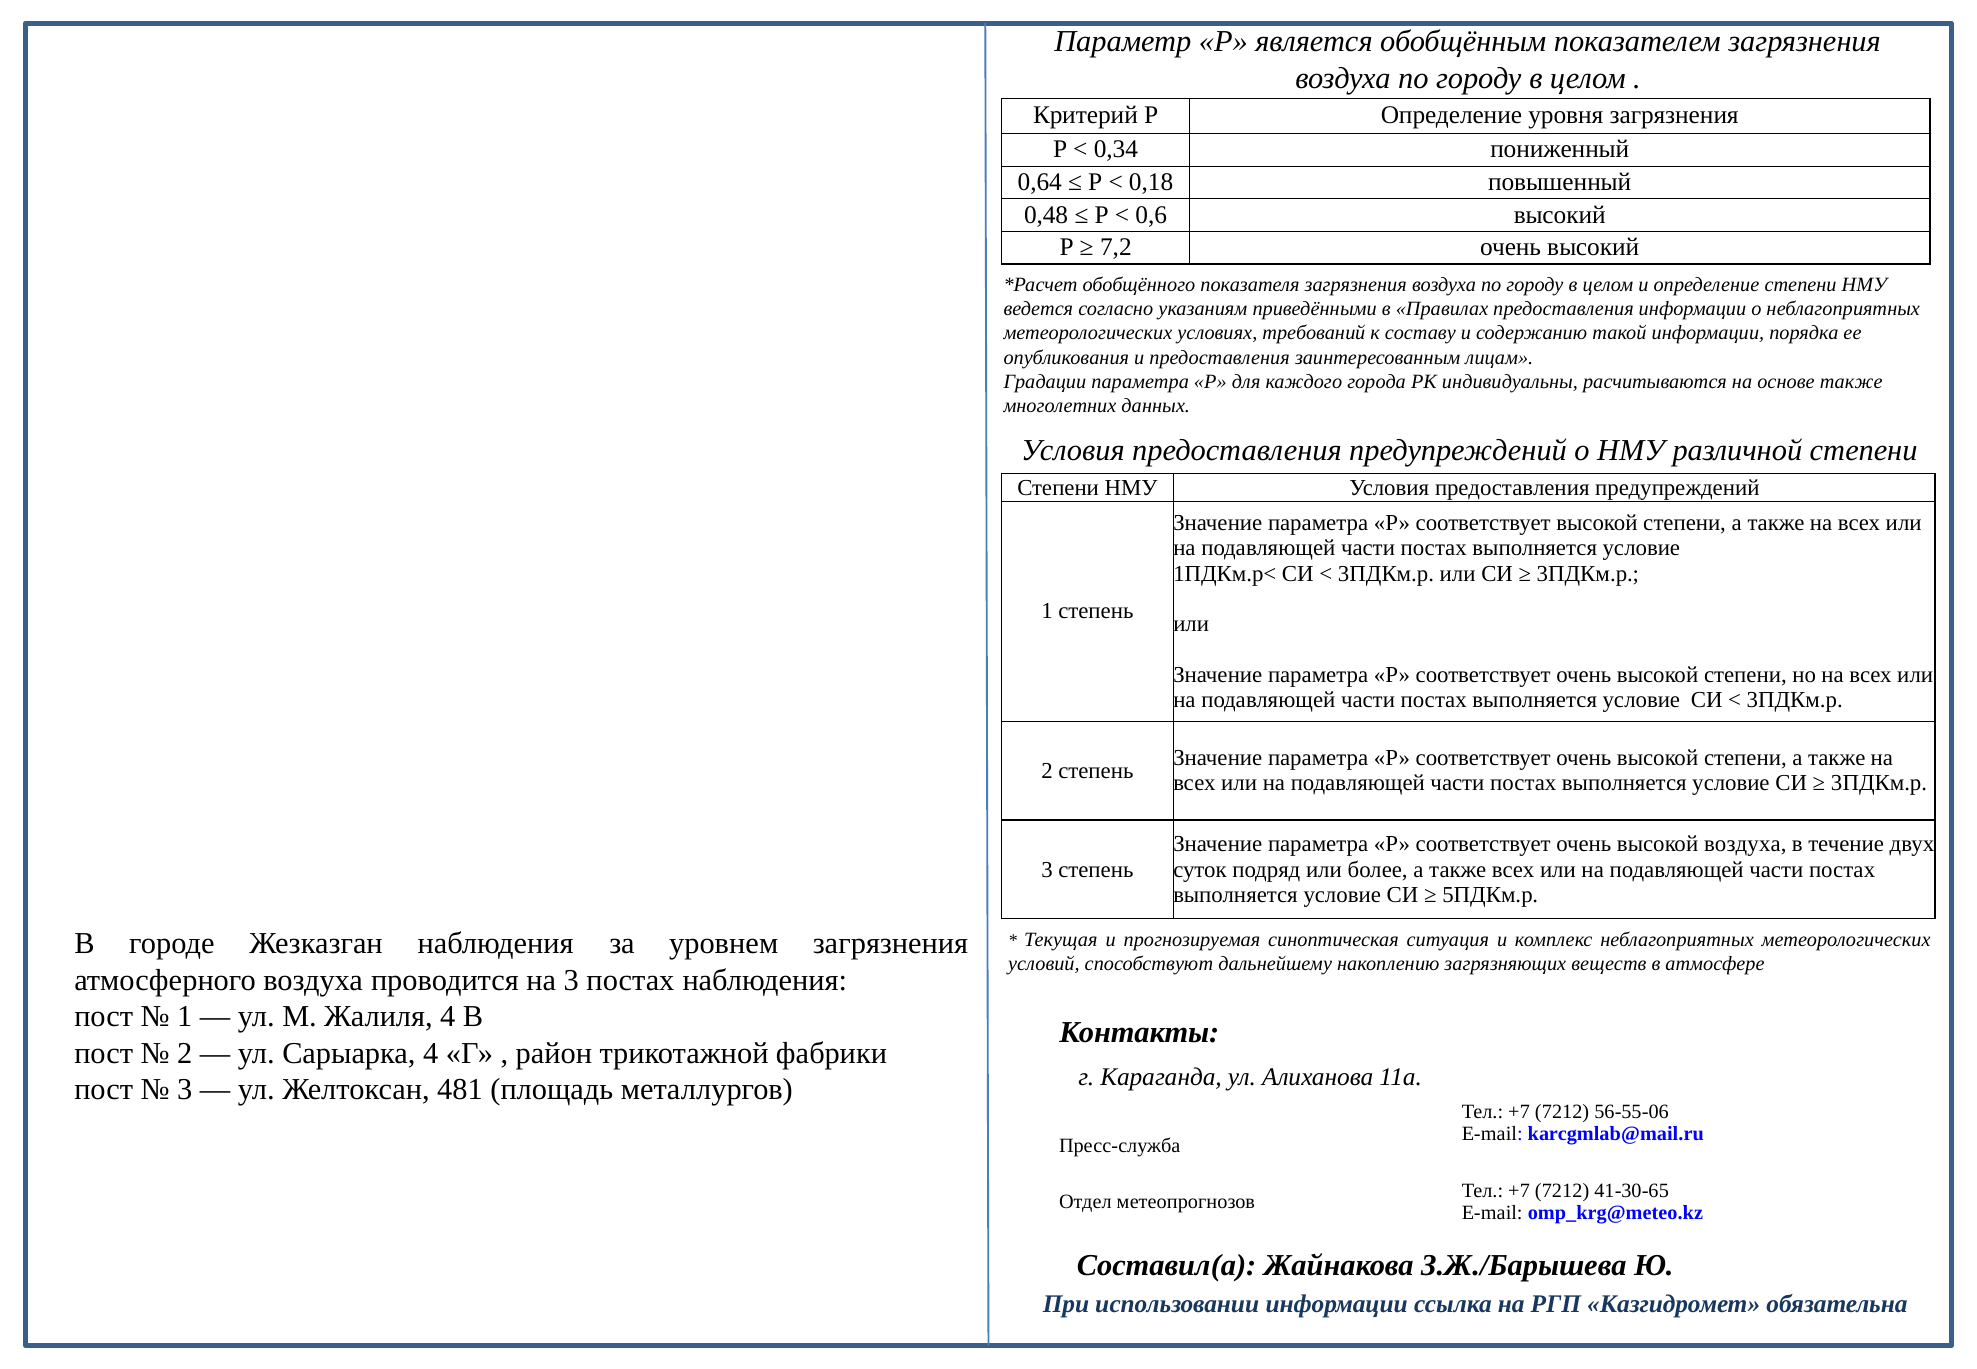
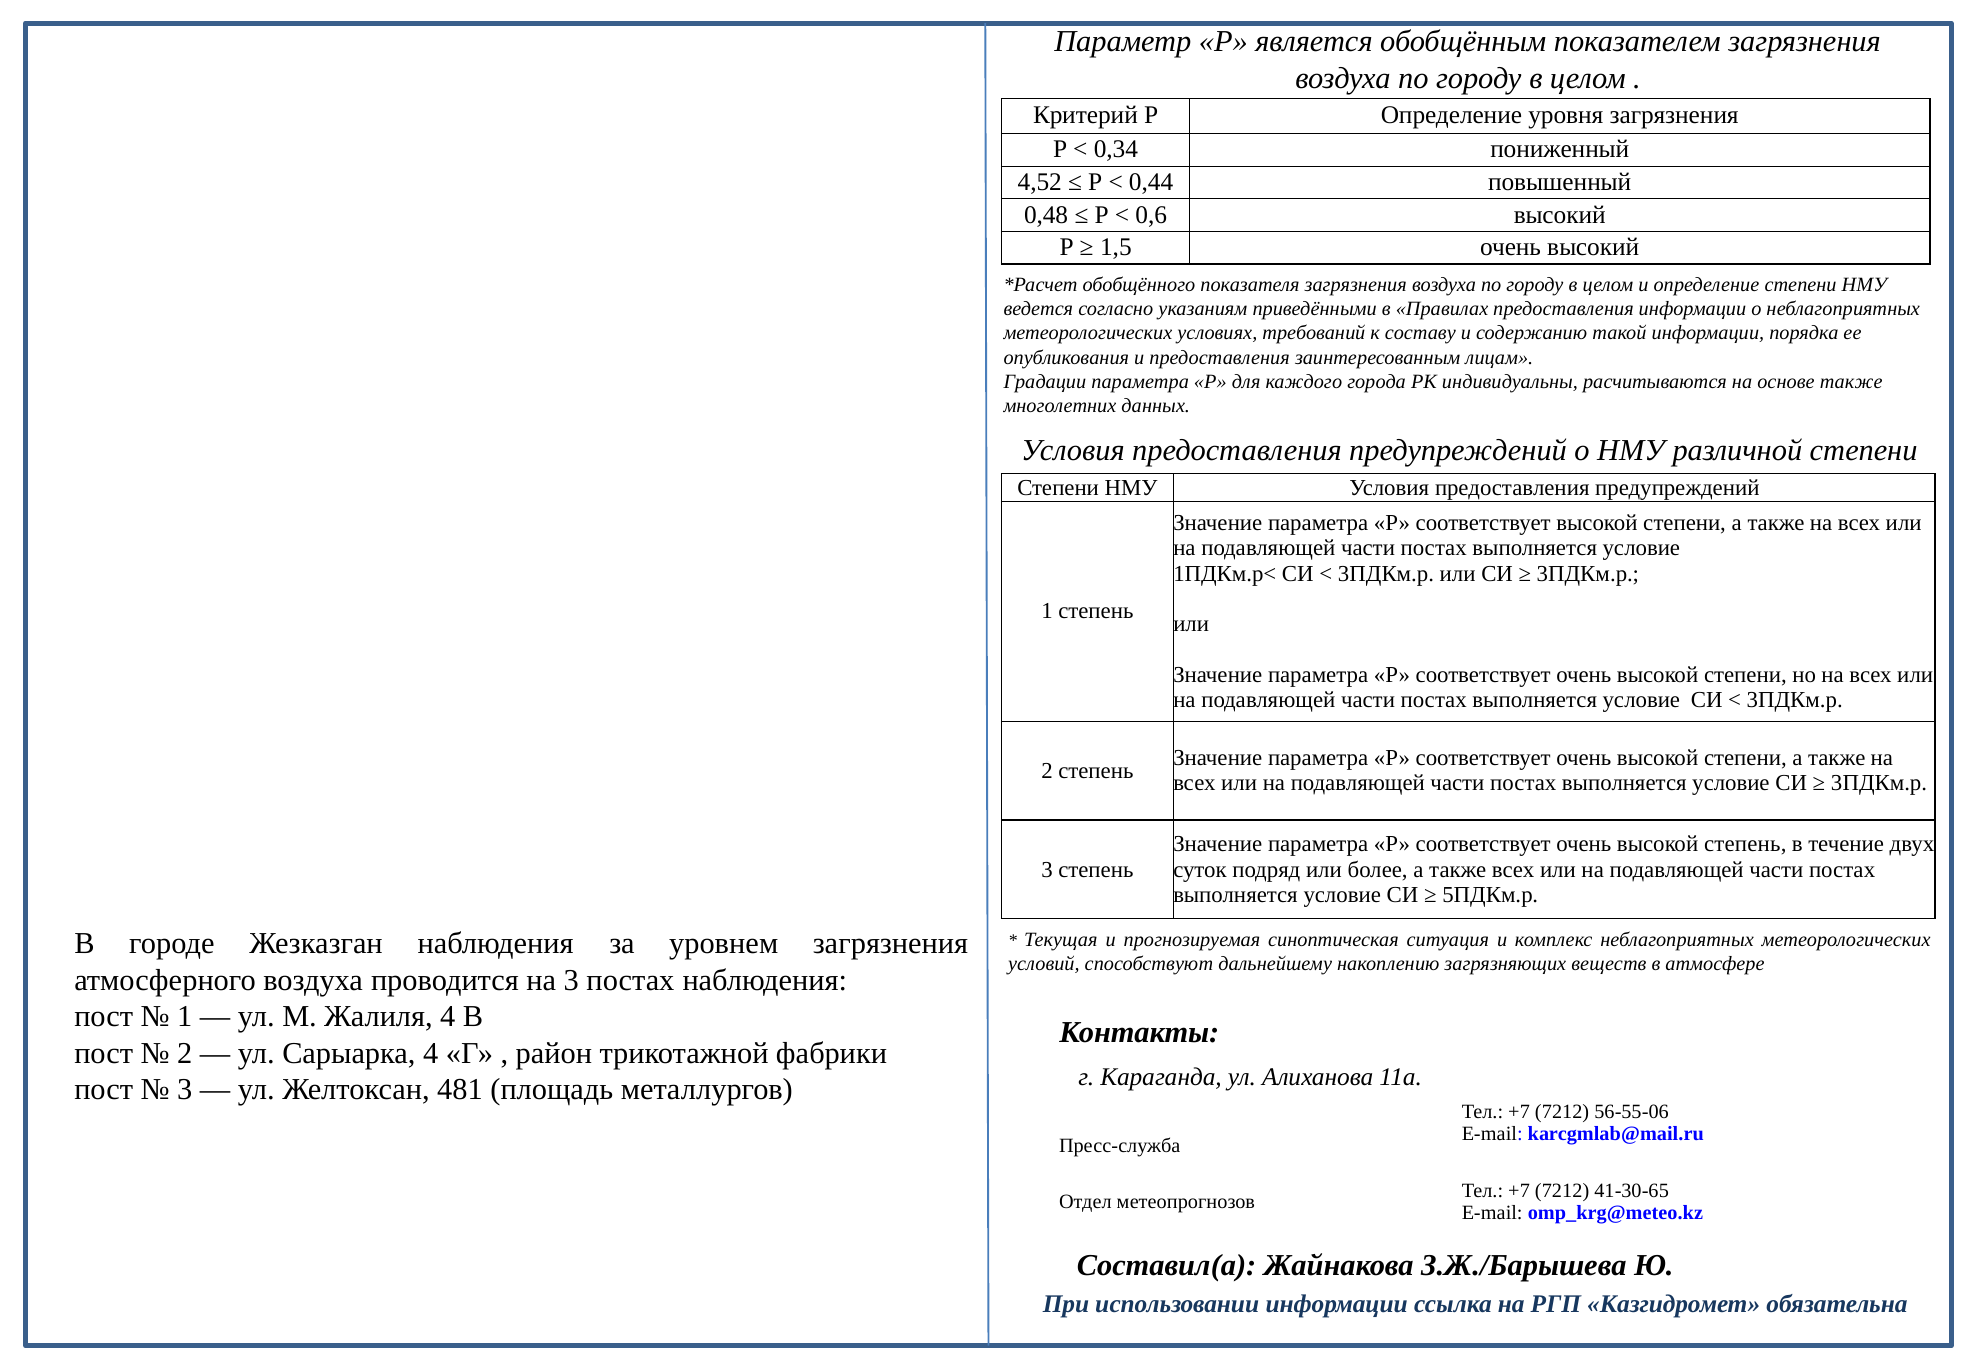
0,64: 0,64 -> 4,52 (1040, 182)
0,18: 0,18 -> 0,44 (1151, 182)
7,2: 7,2 -> 1,5 (1116, 247)
высокой воздуха: воздуха -> степень (1745, 844)
